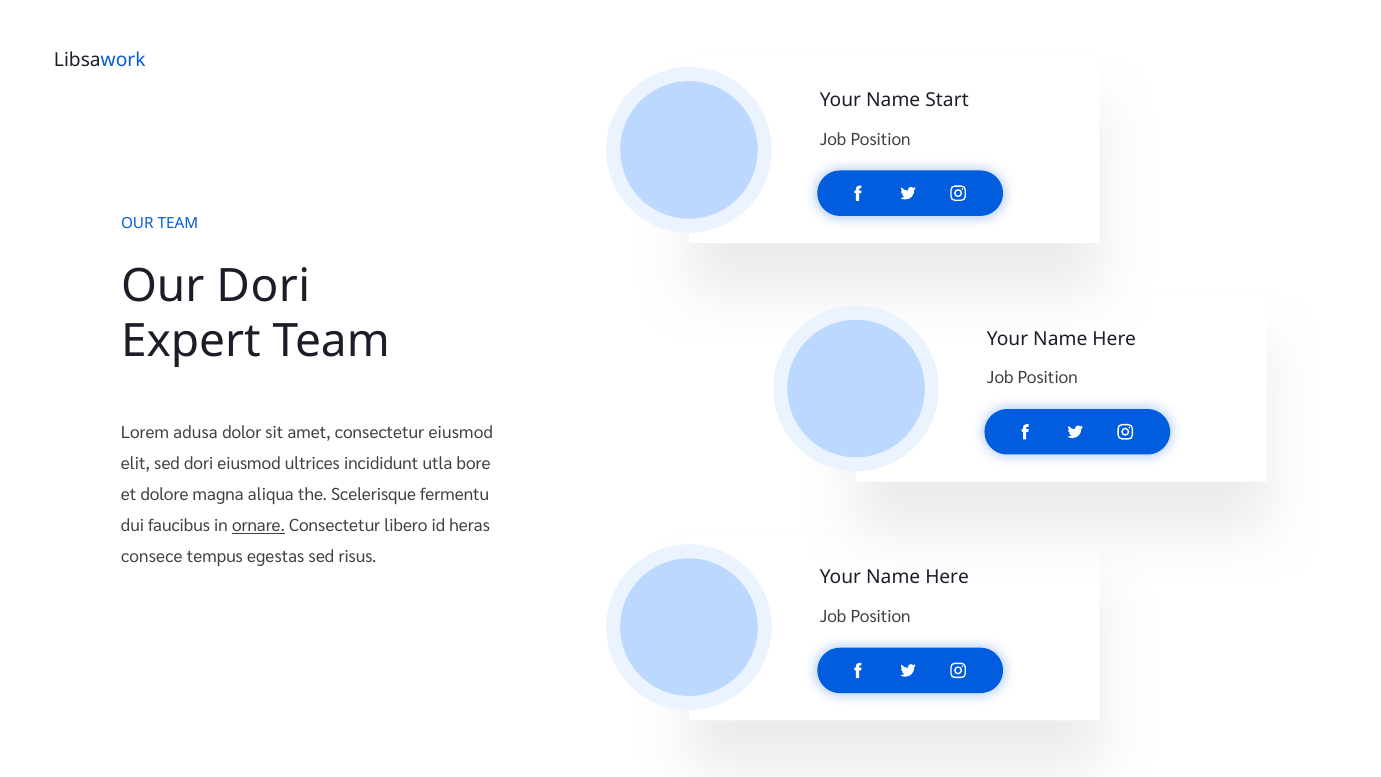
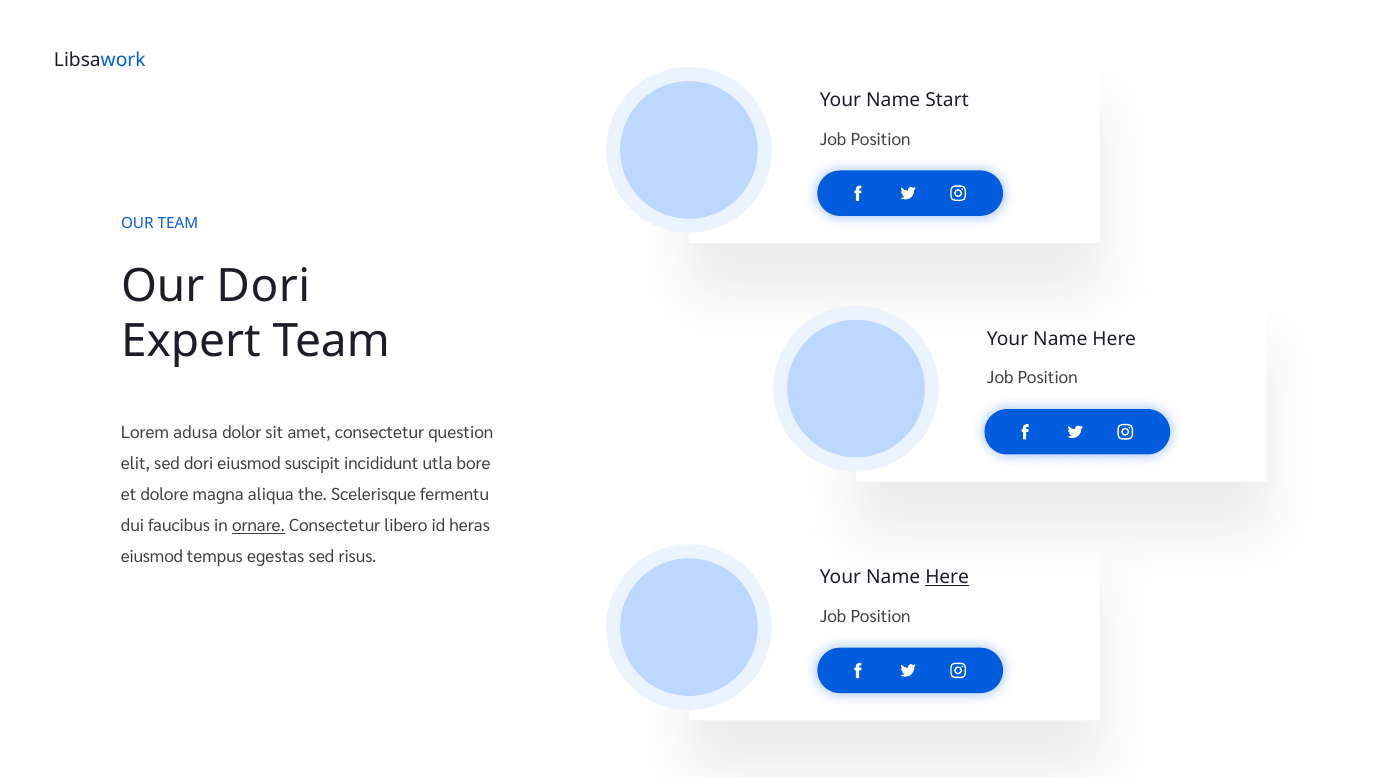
consectetur eiusmod: eiusmod -> question (461, 433)
ultrices: ultrices -> suscipit (312, 464)
consece: consece -> eiusmod (152, 557)
Here underline: none -> present (947, 577)
